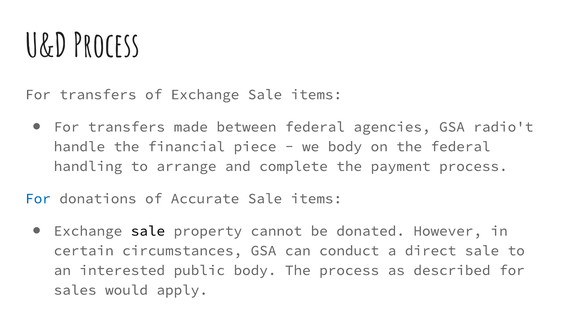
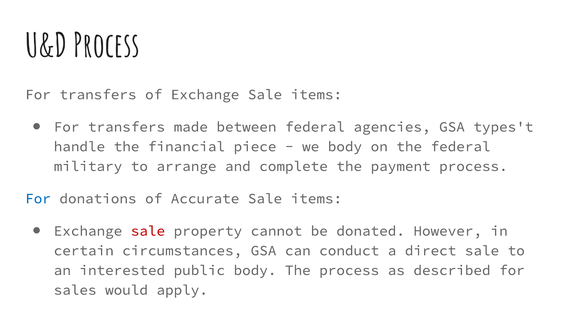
radio't: radio't -> types't (503, 127)
handling: handling -> military (88, 166)
sale colour: black -> red (148, 231)
